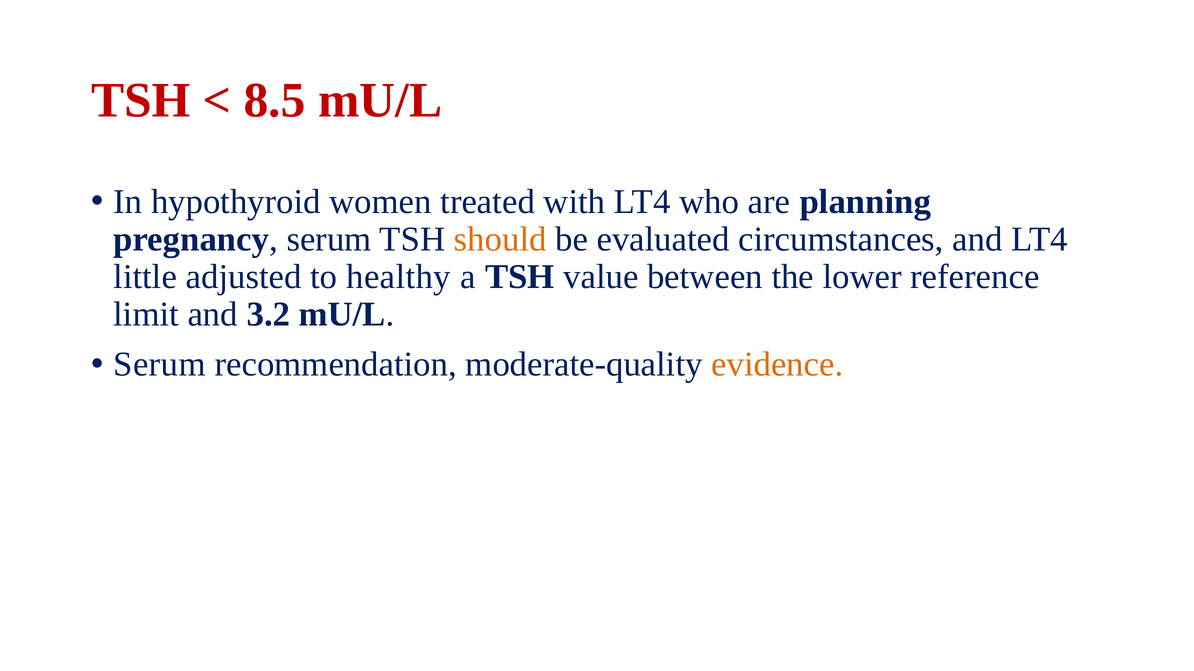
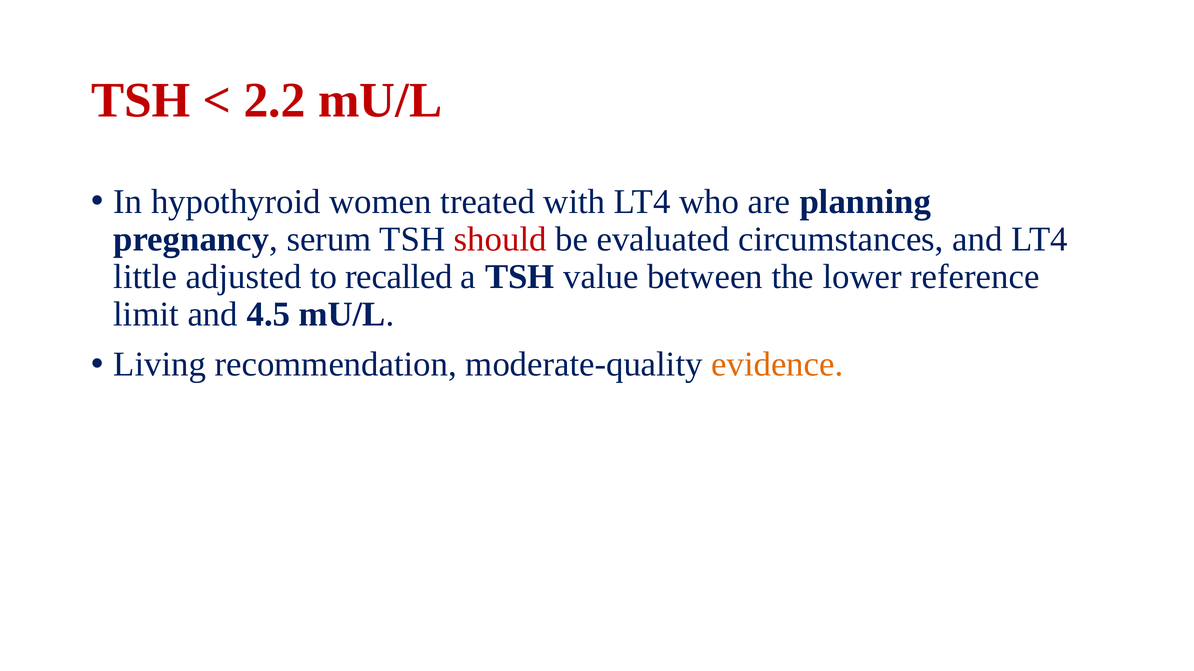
8.5: 8.5 -> 2.2 (275, 100)
should colour: orange -> red (500, 239)
healthy: healthy -> recalled (399, 277)
3.2: 3.2 -> 4.5 (268, 315)
Serum: Serum -> Living (160, 365)
